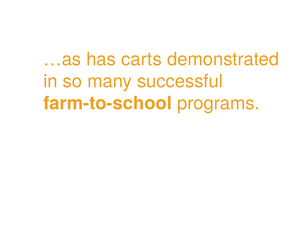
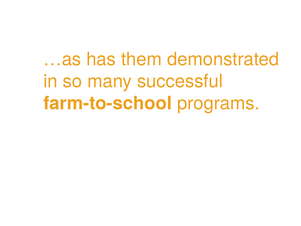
carts: carts -> them (141, 59)
